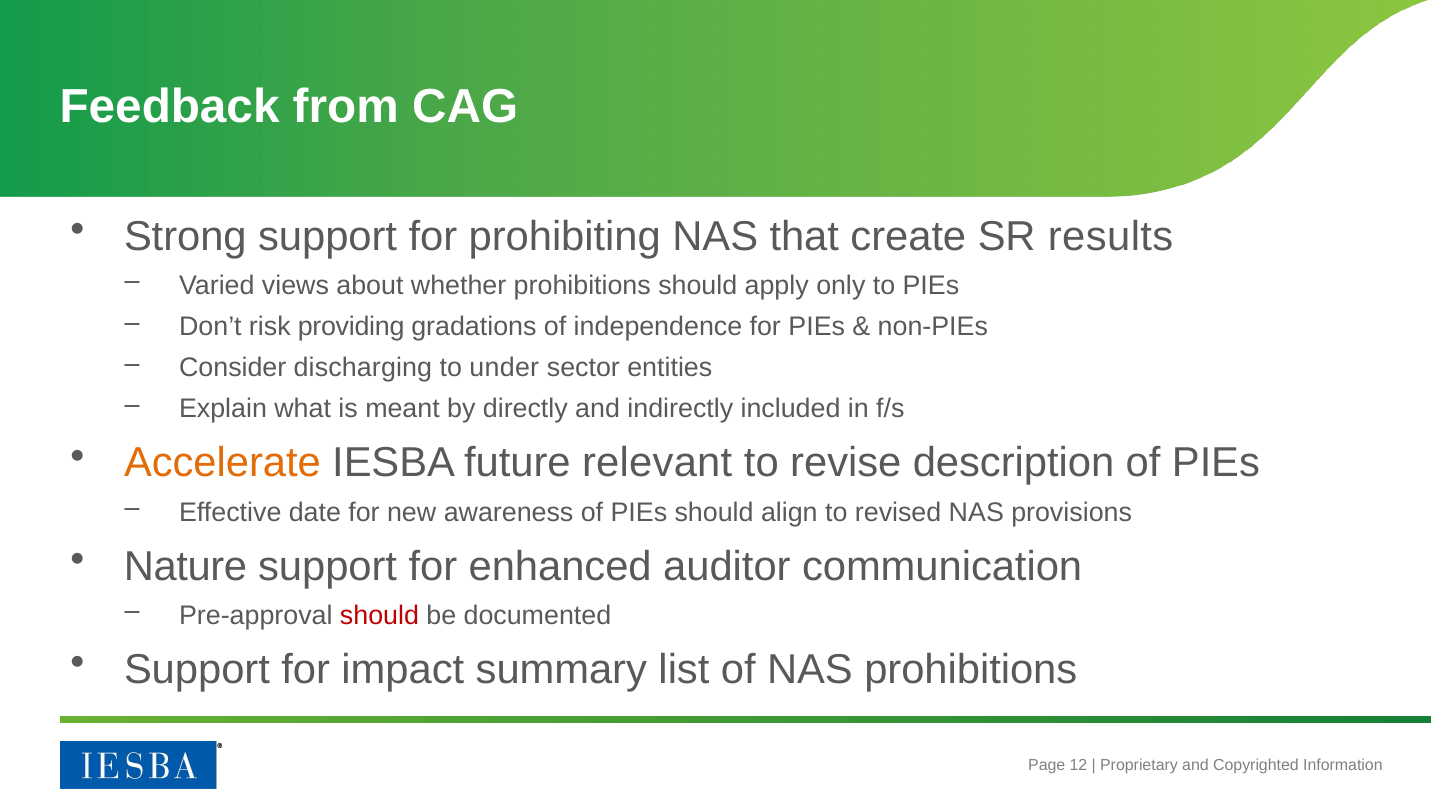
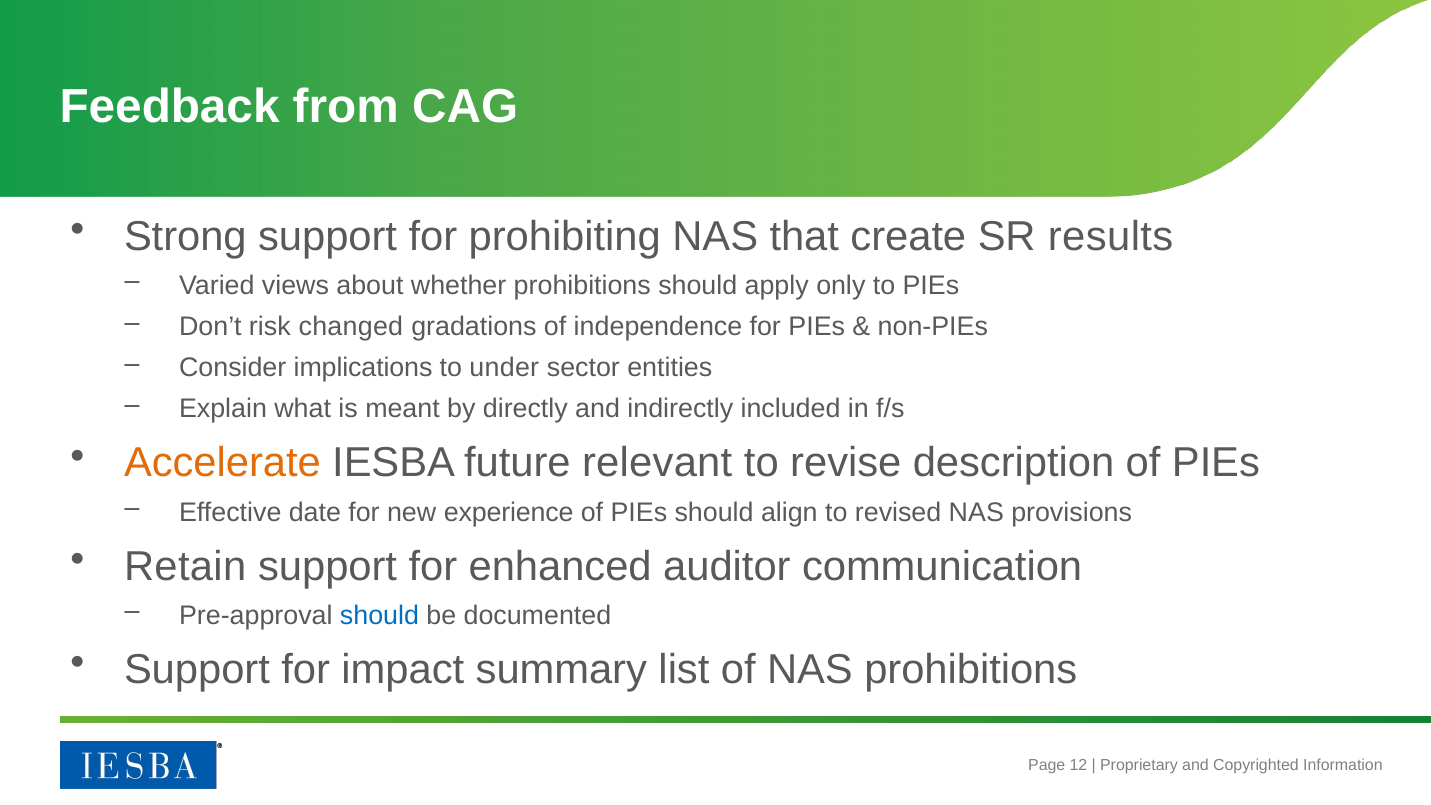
providing: providing -> changed (351, 327)
discharging: discharging -> implications (363, 368)
awareness: awareness -> experience (509, 512)
Nature: Nature -> Retain (185, 566)
should colour: red -> blue (379, 615)
